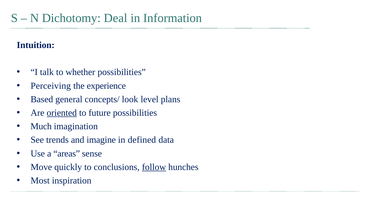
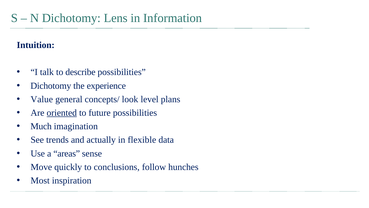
Deal: Deal -> Lens (116, 18)
whether: whether -> describe (80, 72)
Perceiving: Perceiving -> Dichotomy (51, 86)
Based: Based -> Value (42, 99)
imagine: imagine -> actually (101, 140)
defined: defined -> flexible (142, 140)
follow underline: present -> none (154, 167)
